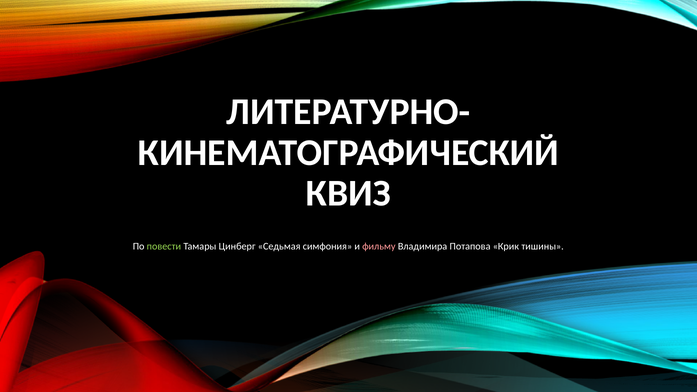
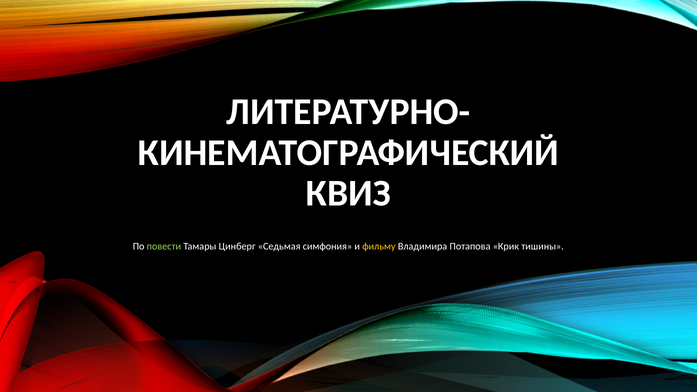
фильму colour: pink -> yellow (379, 246)
